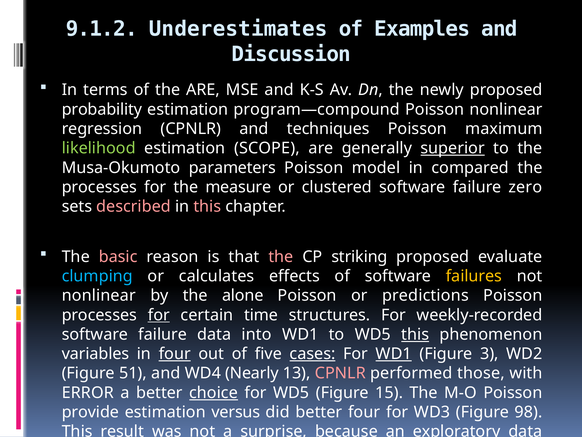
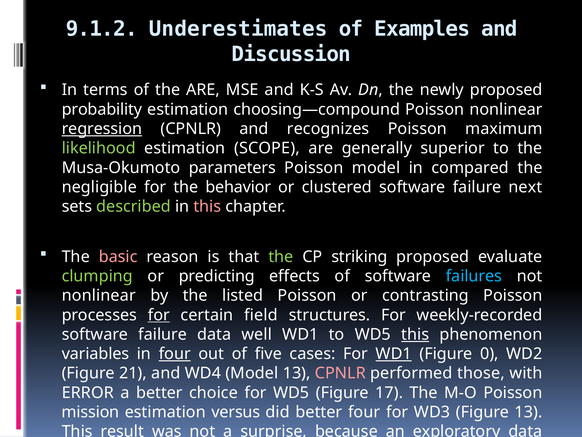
program—compound: program—compound -> choosing—compound (317, 109)
regression underline: none -> present (102, 129)
techniques: techniques -> recognizes (328, 129)
superior underline: present -> none (453, 148)
processes: processes -> negligible (99, 187)
measure: measure -> behavior (238, 187)
zero: zero -> next (525, 187)
described colour: pink -> light green (134, 206)
the colour: pink -> light green (281, 256)
clumping colour: light blue -> light green (97, 276)
calculates: calculates -> predicting (217, 276)
failures colour: yellow -> light blue (474, 276)
alone: alone -> listed (243, 295)
predictions: predictions -> contrasting (425, 295)
time: time -> field (261, 315)
into: into -> well (257, 334)
cases underline: present -> none (313, 353)
3: 3 -> 0 (489, 353)
51: 51 -> 21 (133, 373)
WD4 Nearly: Nearly -> Model (252, 373)
choice underline: present -> none (214, 392)
15: 15 -> 17 (389, 392)
provide: provide -> mission (90, 412)
Figure 98: 98 -> 13 (528, 412)
